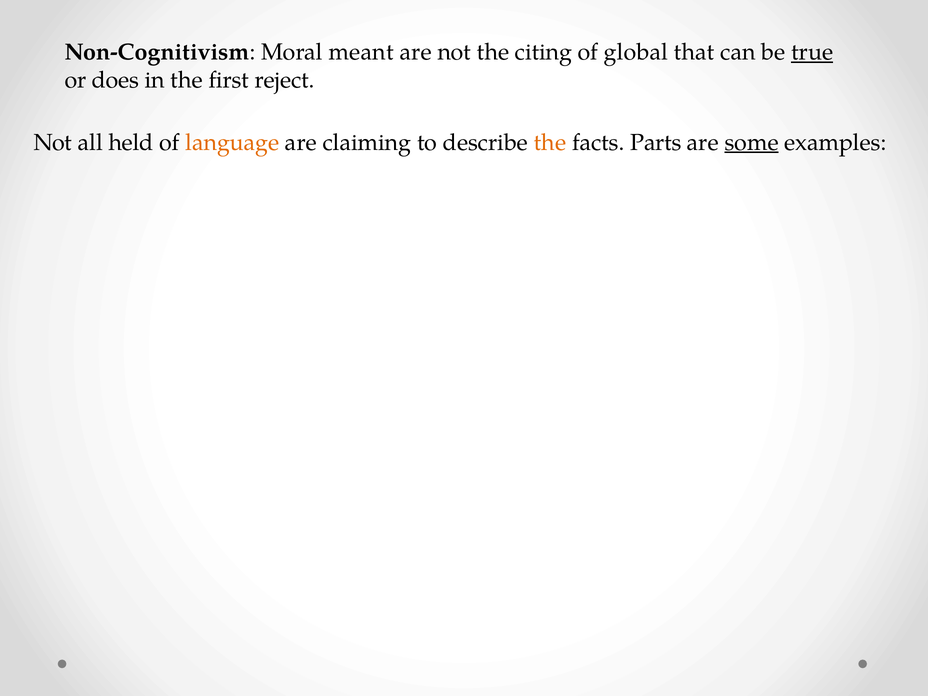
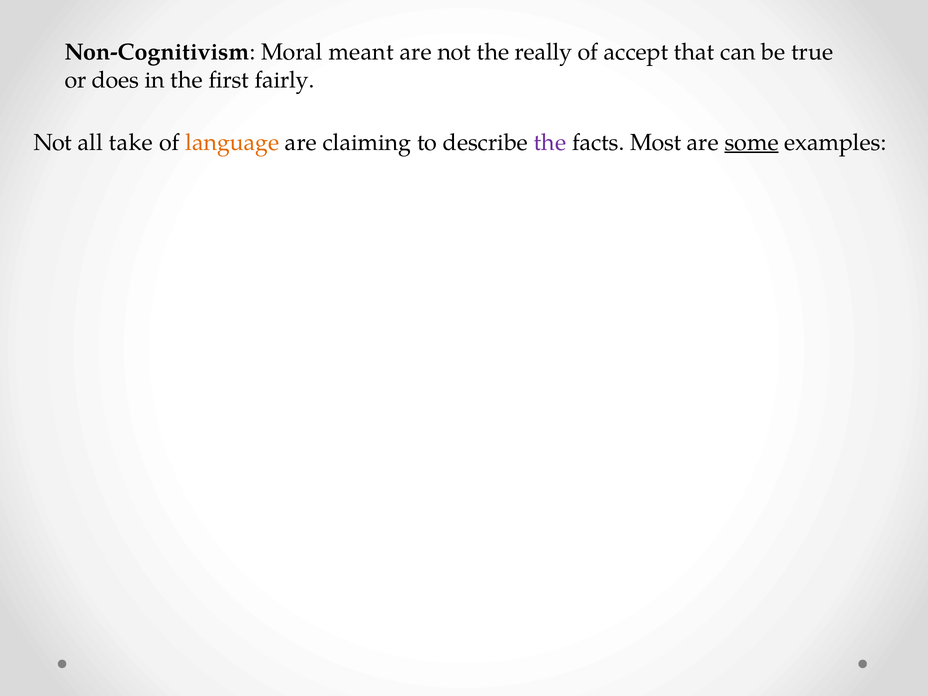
citing: citing -> really (544, 52)
global: global -> accept (636, 52)
true underline: present -> none (812, 52)
reject: reject -> fairly (285, 80)
held: held -> take (131, 142)
the colour: orange -> purple (550, 142)
Parts: Parts -> Most (656, 142)
